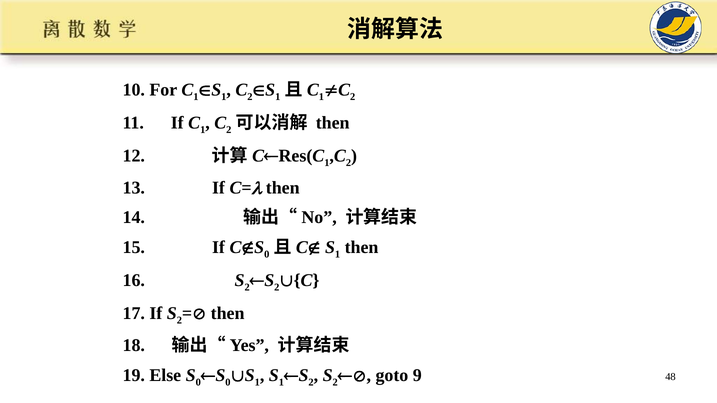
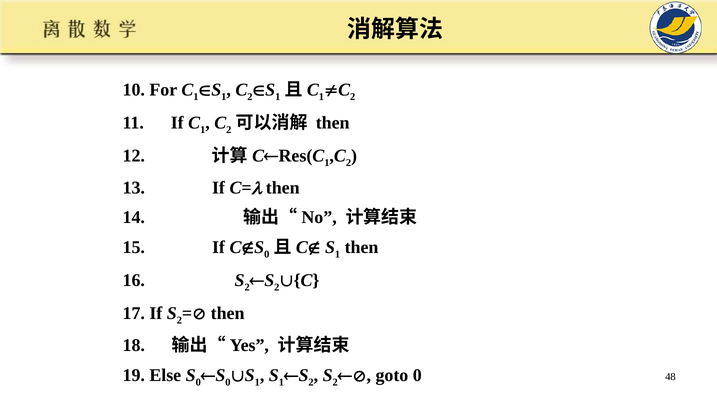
goto 9: 9 -> 0 (417, 376)
